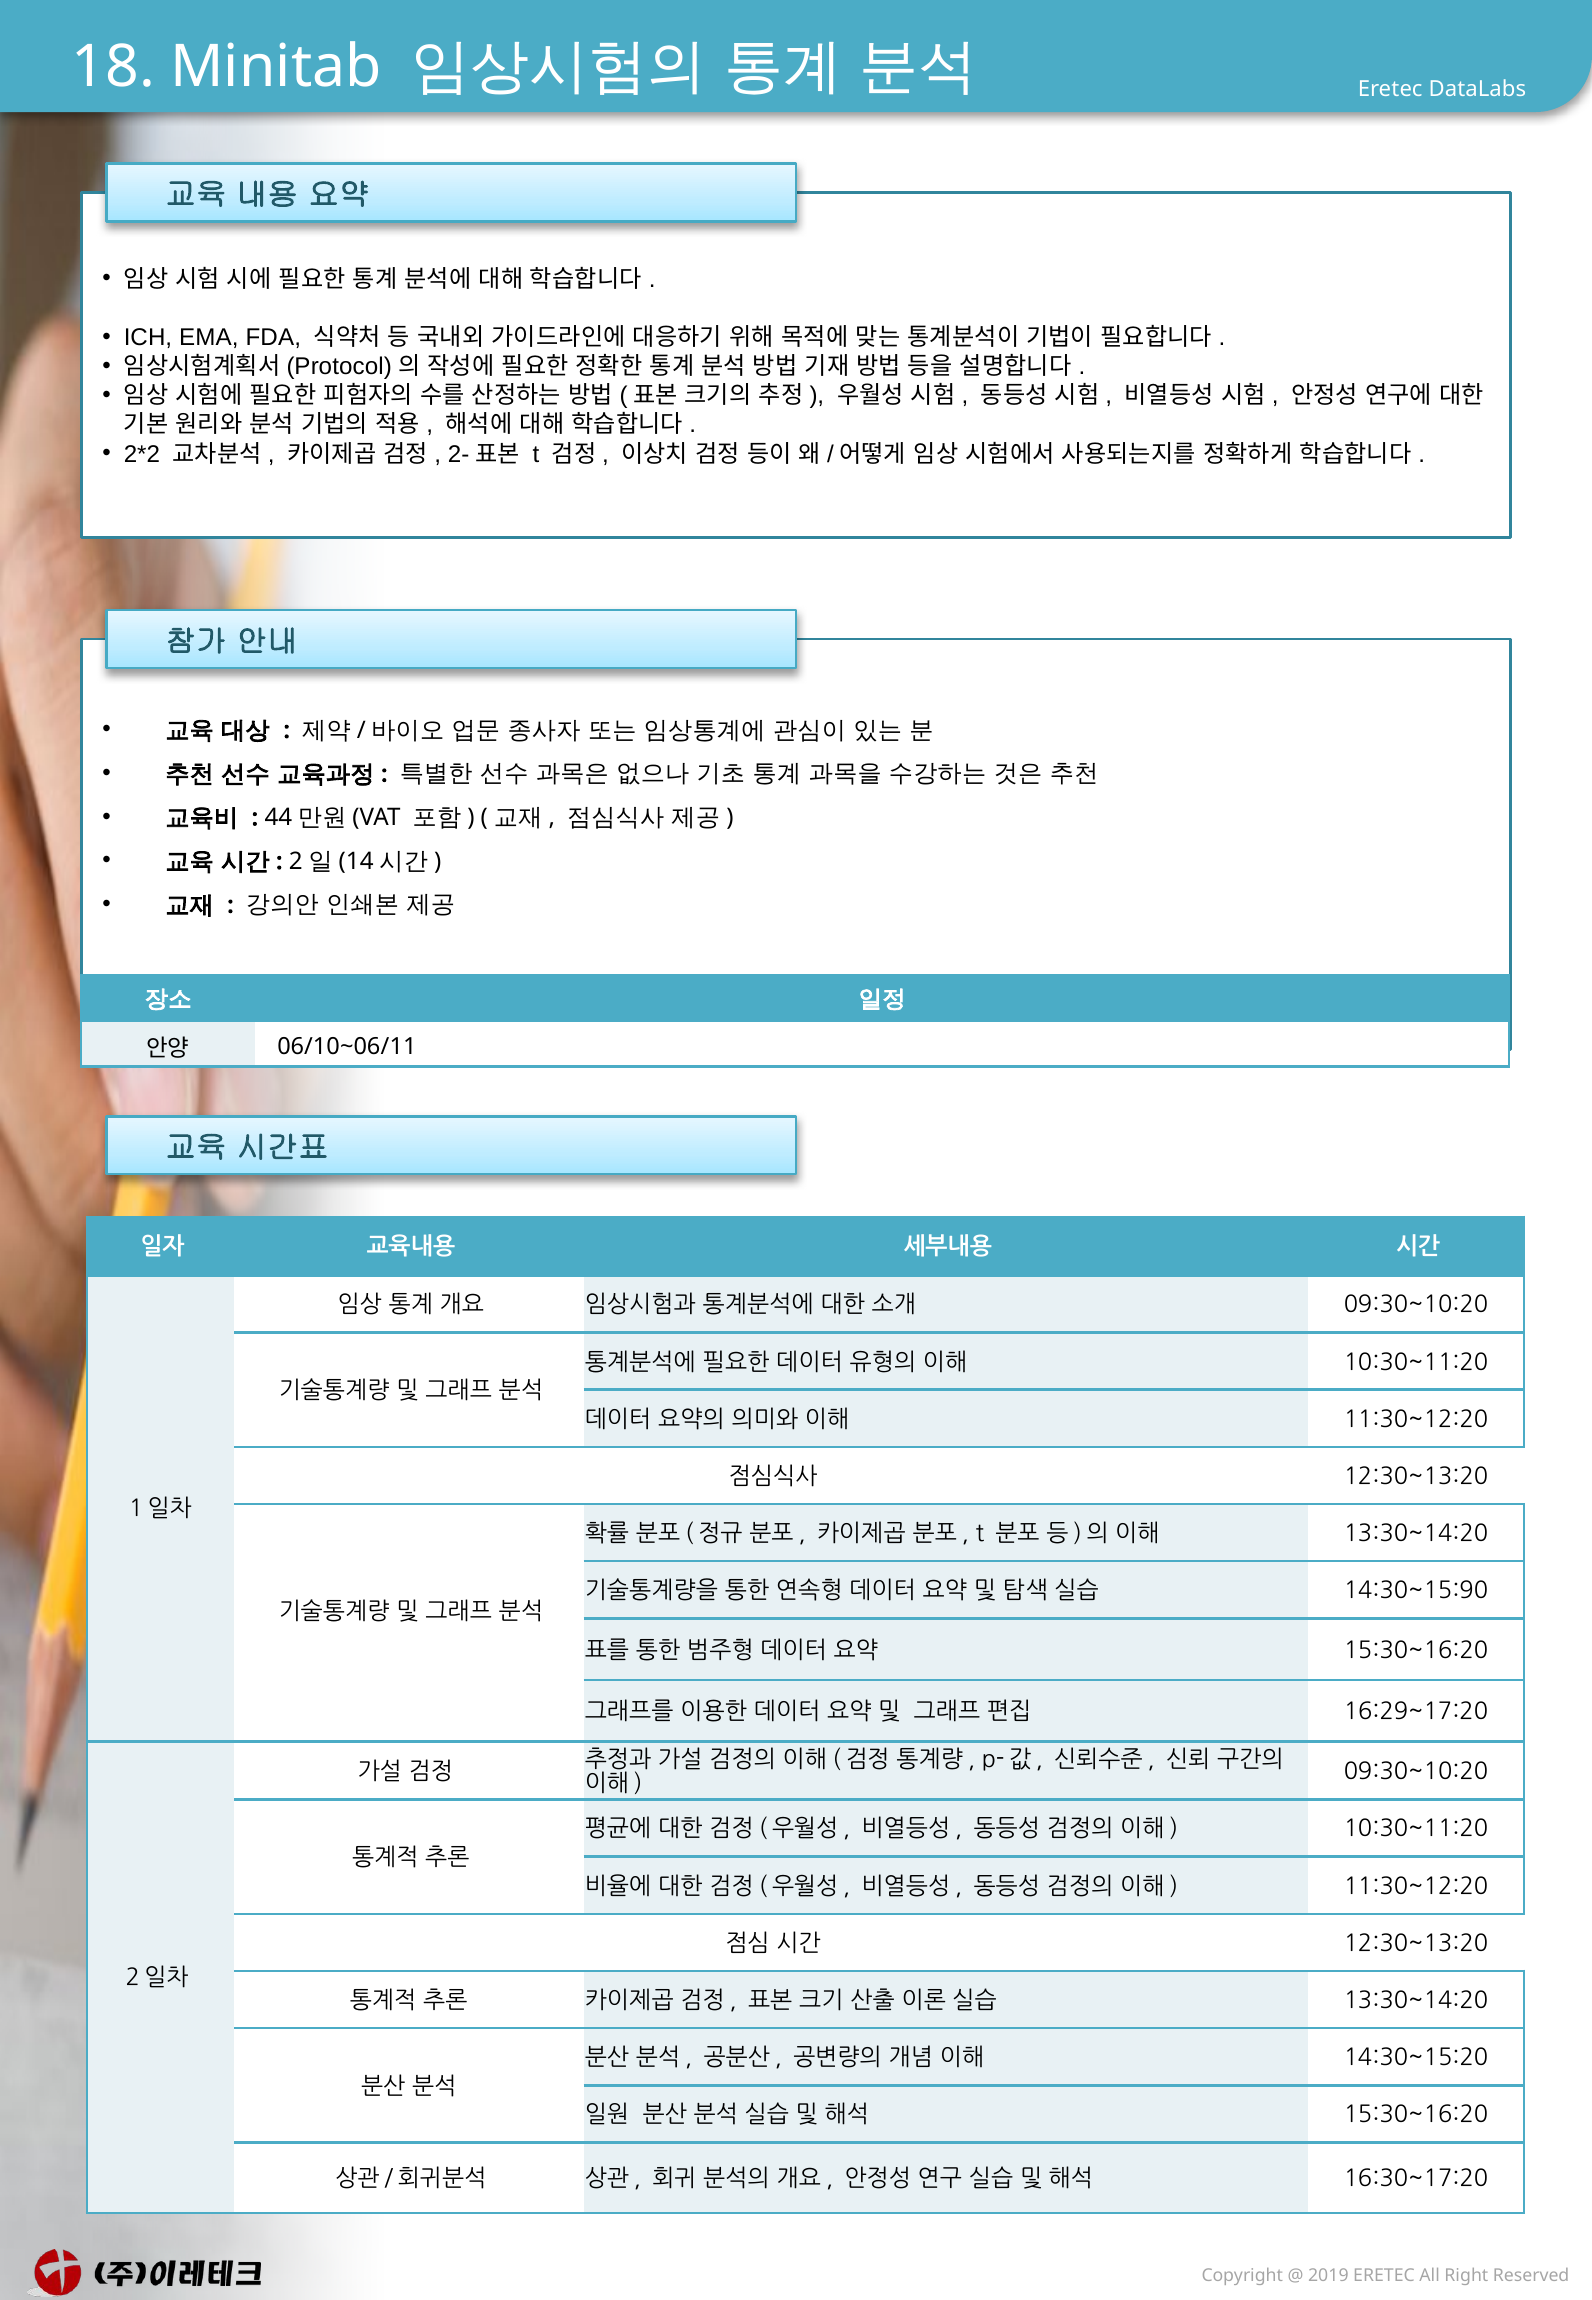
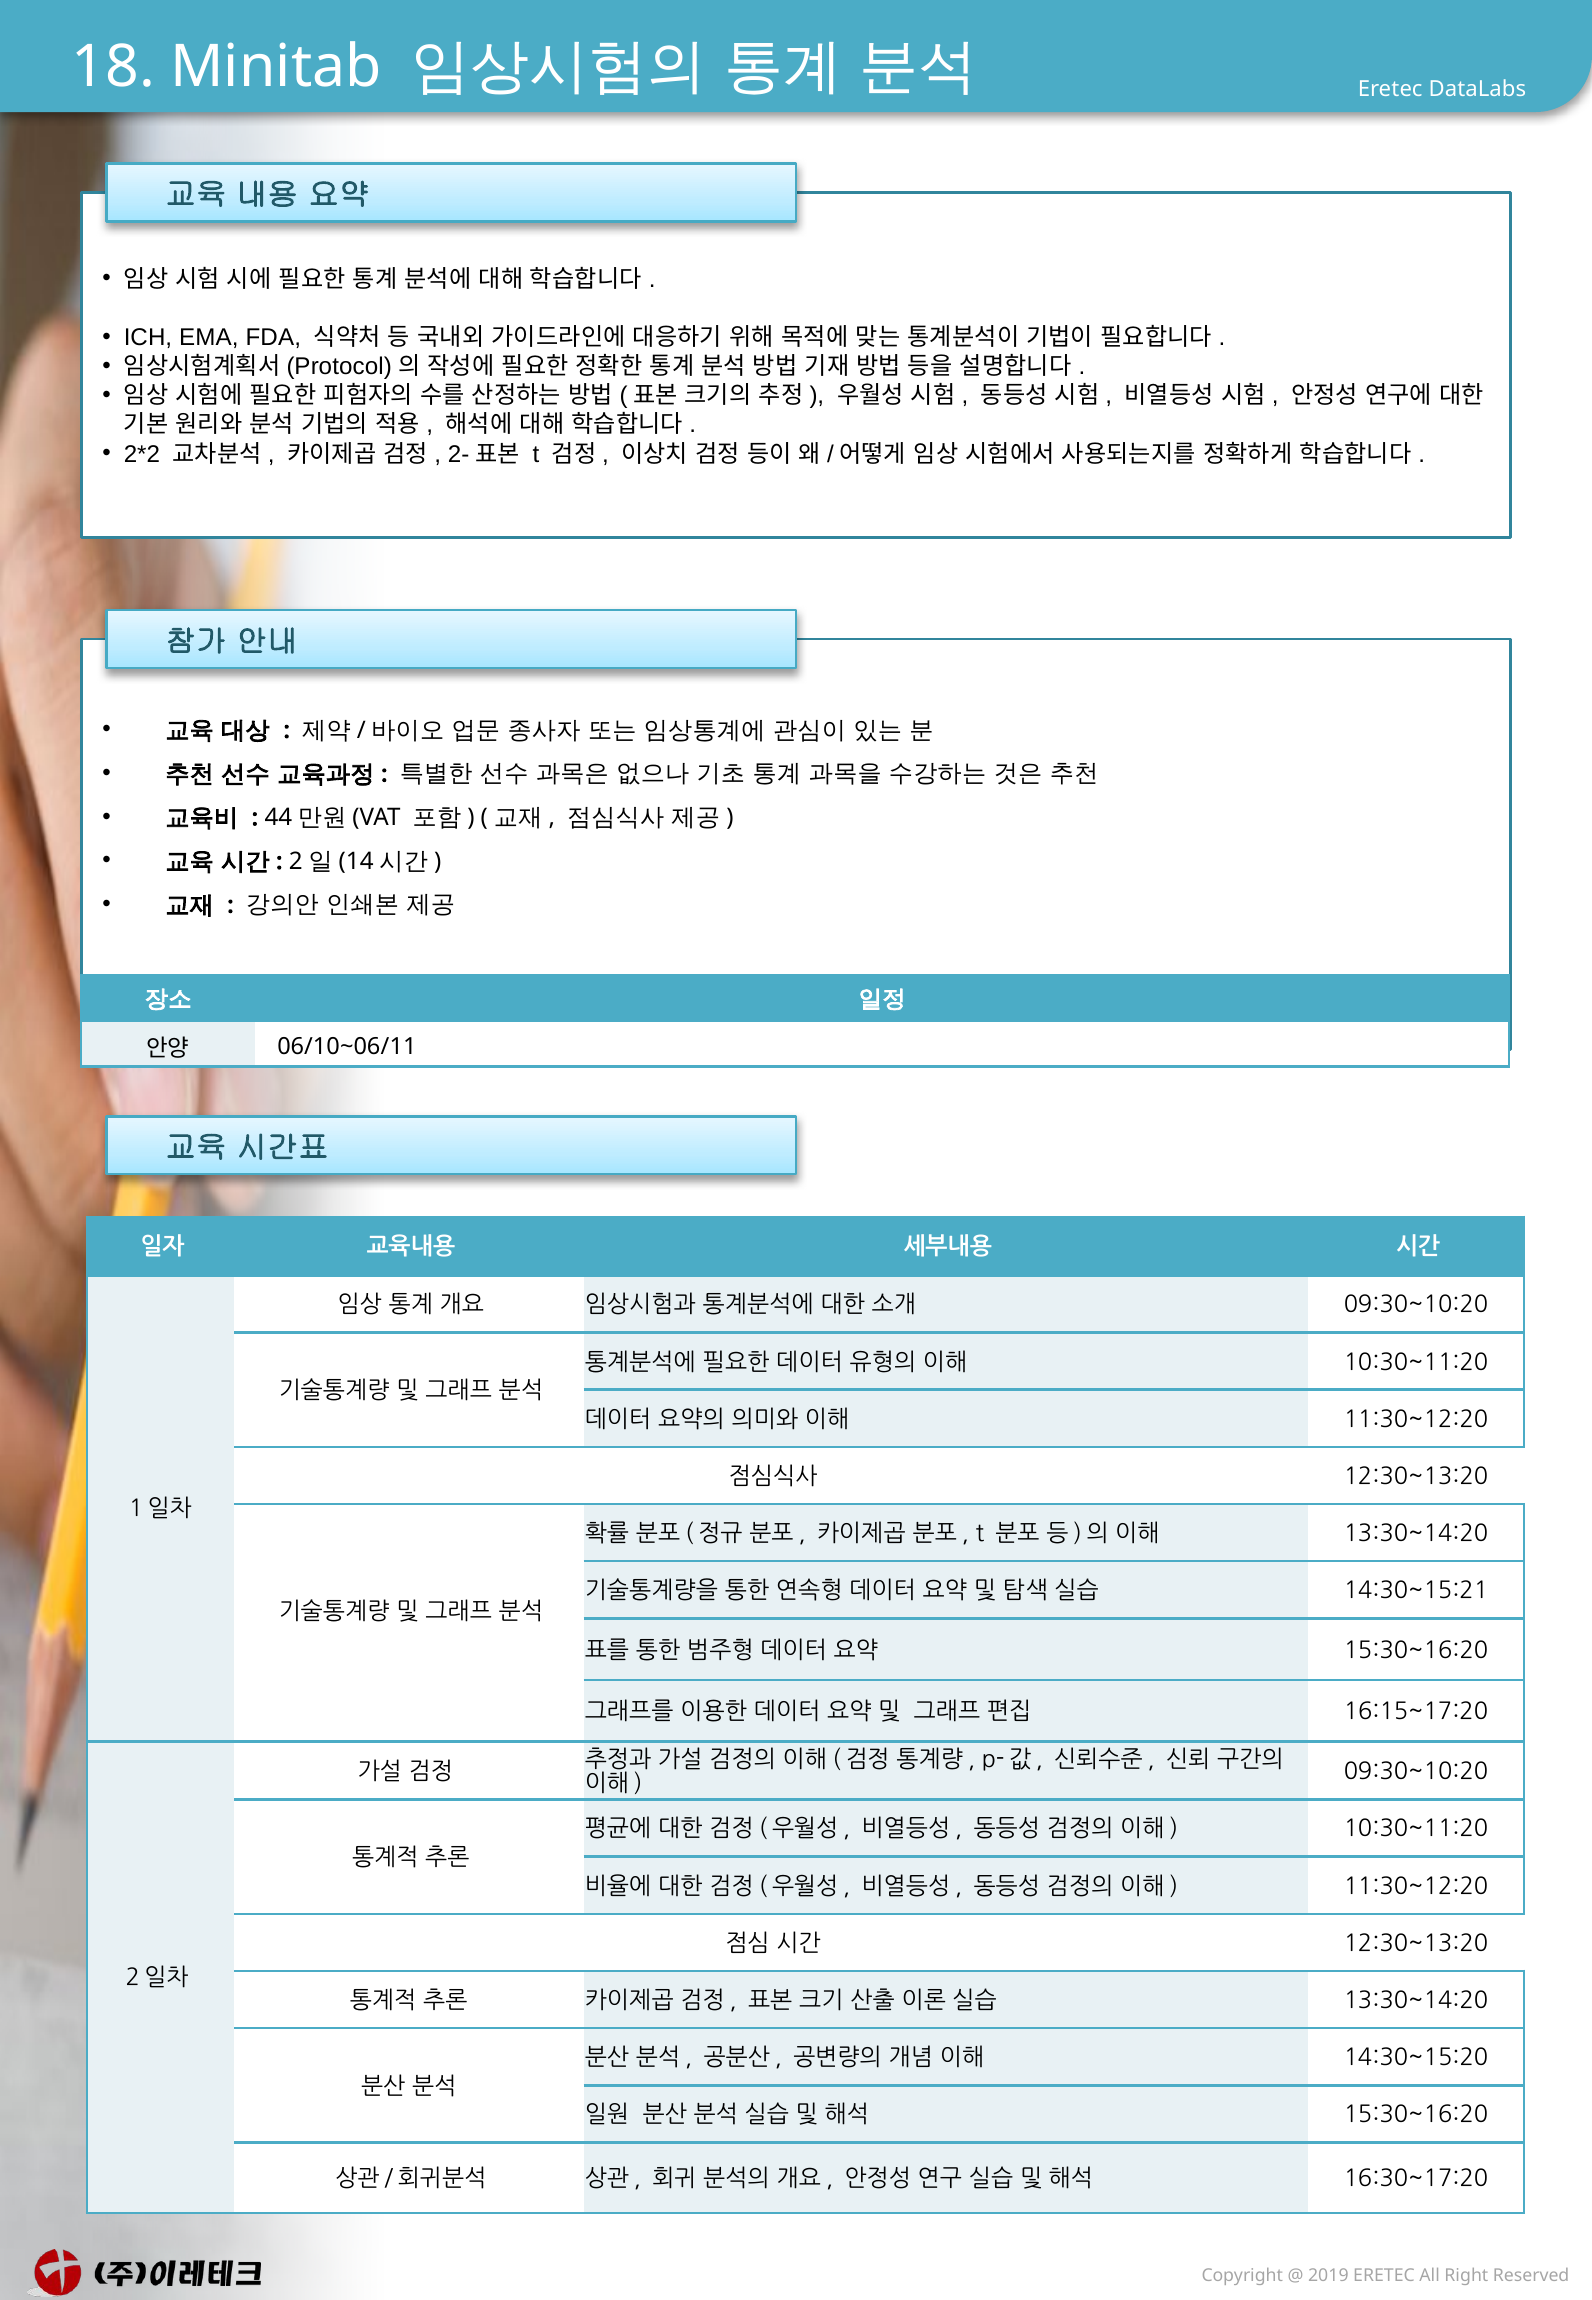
14:30~15:90: 14:30~15:90 -> 14:30~15:21 (1416, 1591)
16:29~17:20: 16:29~17:20 -> 16:15~17:20 (1416, 1712)
